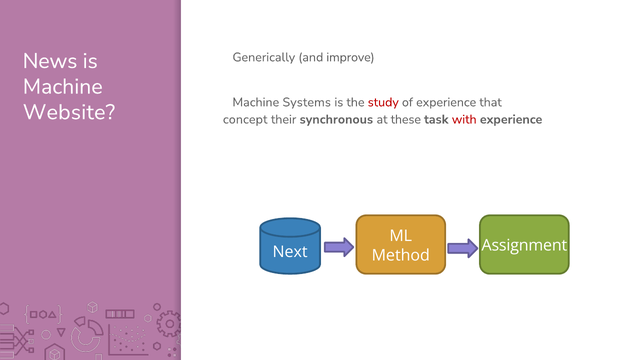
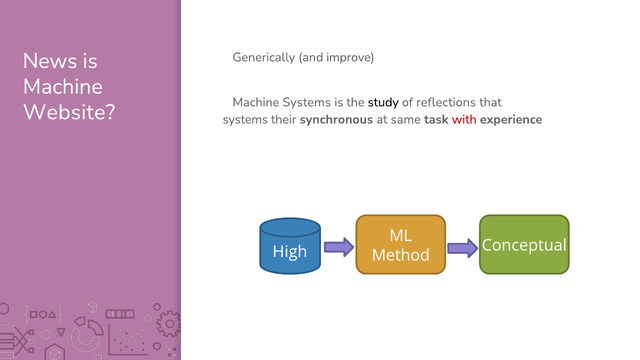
study colour: red -> black (383, 102)
of experience: experience -> reflections (446, 102)
concept: concept -> systems (245, 119)
these: these -> same (406, 119)
Assignment: Assignment -> Conceptual (524, 246)
Next: Next -> High (290, 252)
